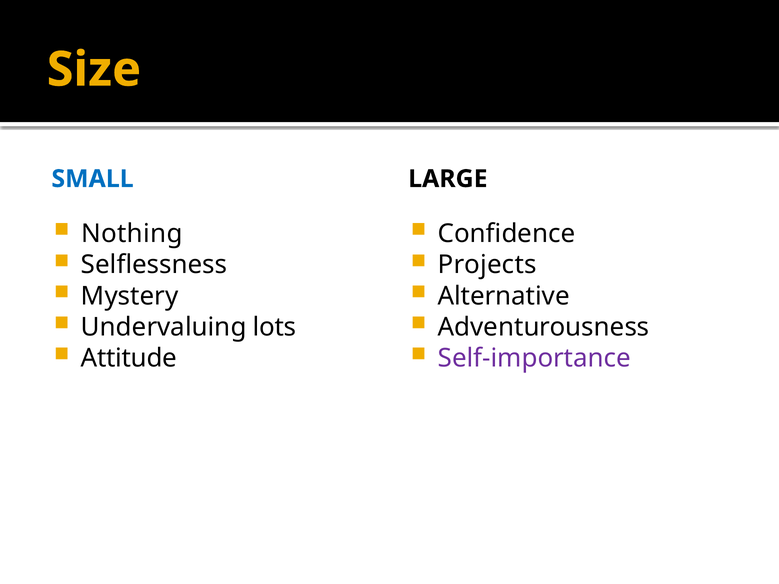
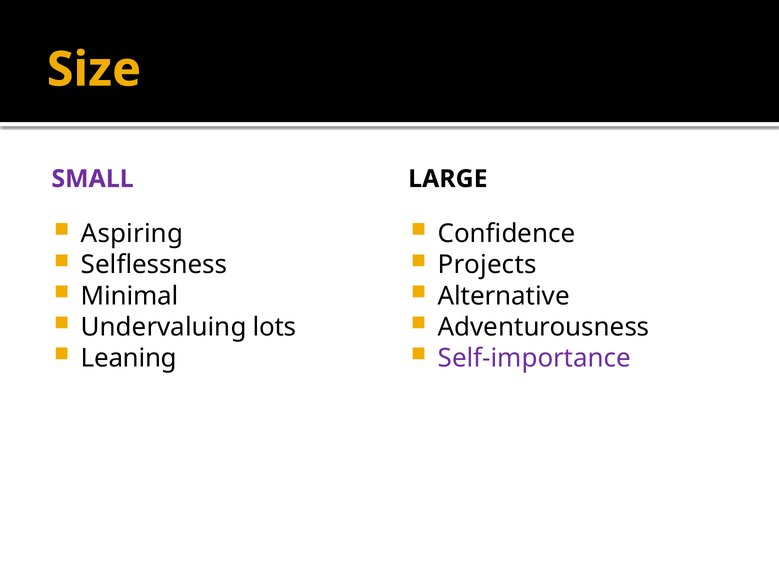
SMALL colour: blue -> purple (93, 179)
Nothing: Nothing -> Aspiring (132, 234)
Mystery: Mystery -> Minimal (130, 296)
Attitude: Attitude -> Leaning (129, 359)
